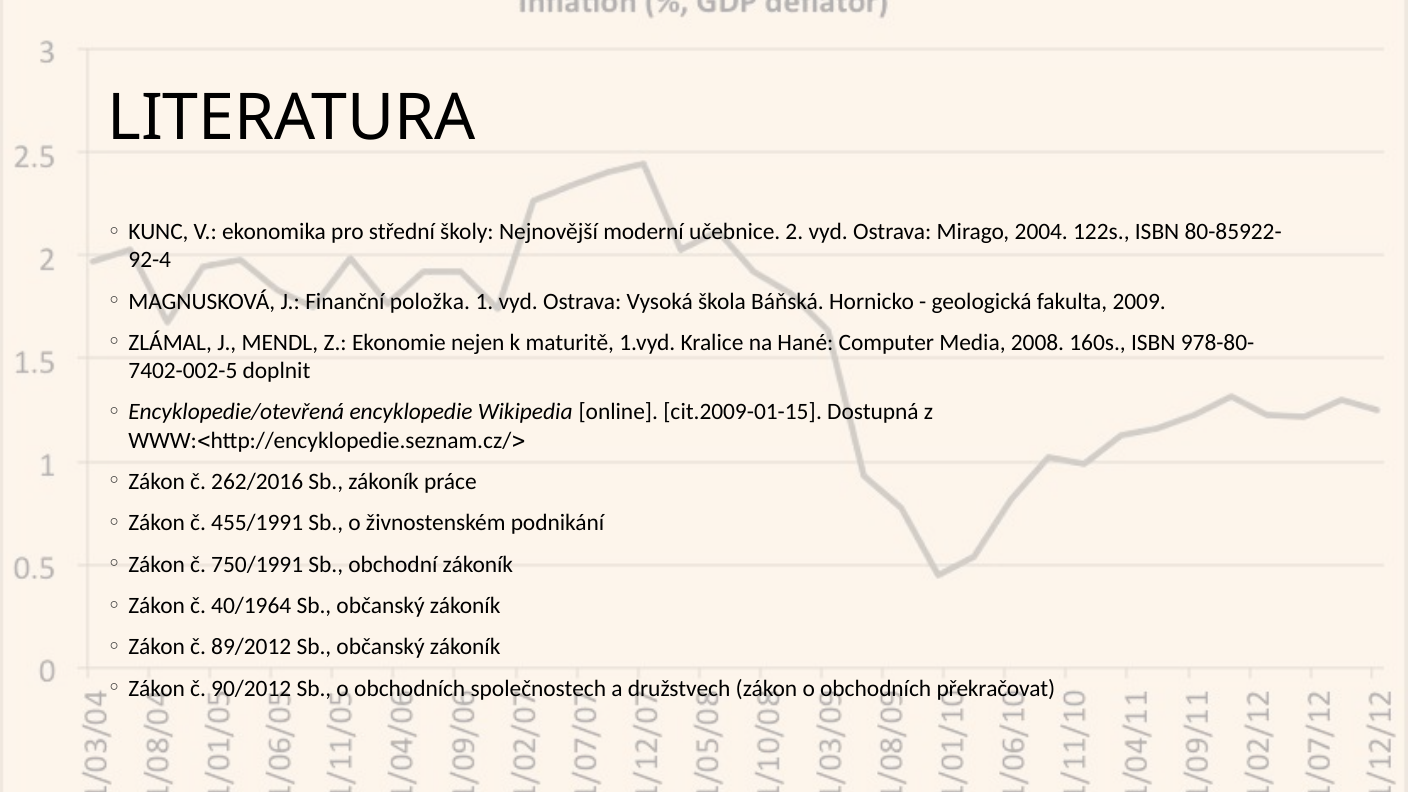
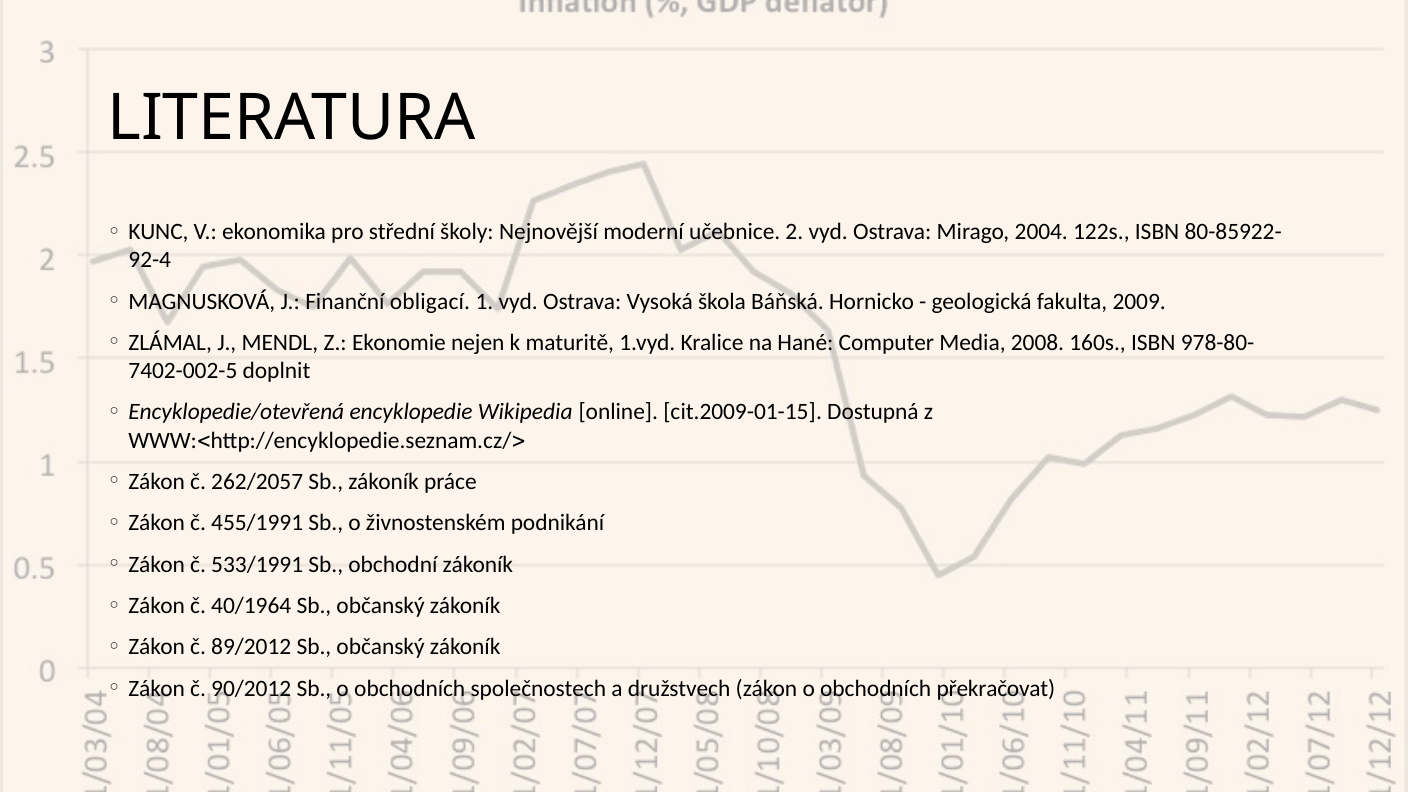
položka: položka -> obligací (430, 301)
262/2016: 262/2016 -> 262/2057 (257, 482)
750/1991: 750/1991 -> 533/1991 (257, 564)
